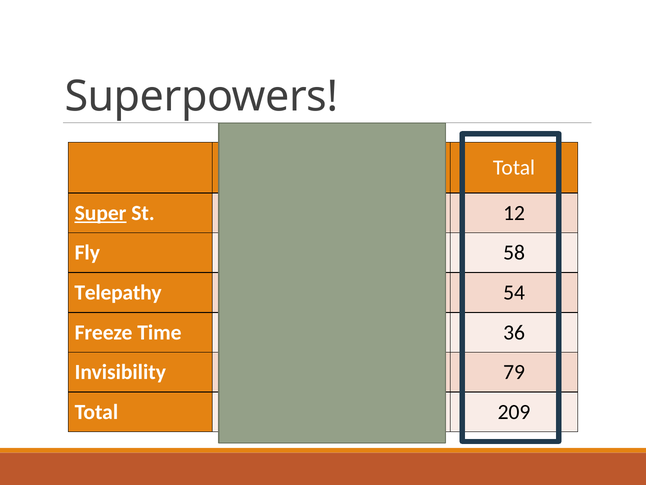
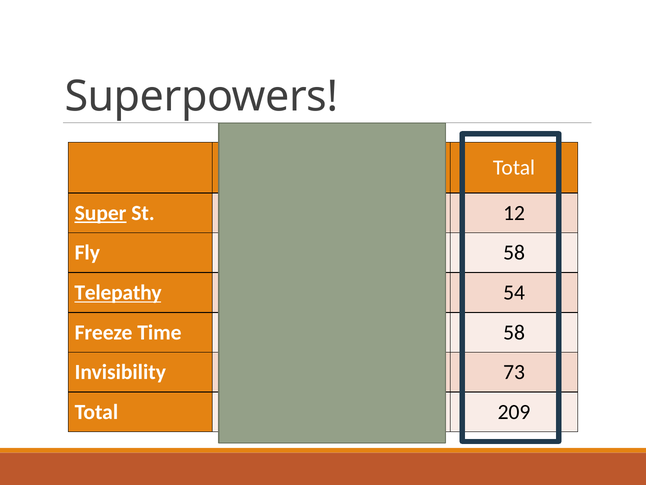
Telepathy underline: none -> present (118, 292)
36: 36 -> 58 (514, 332)
79: 79 -> 73 (514, 372)
